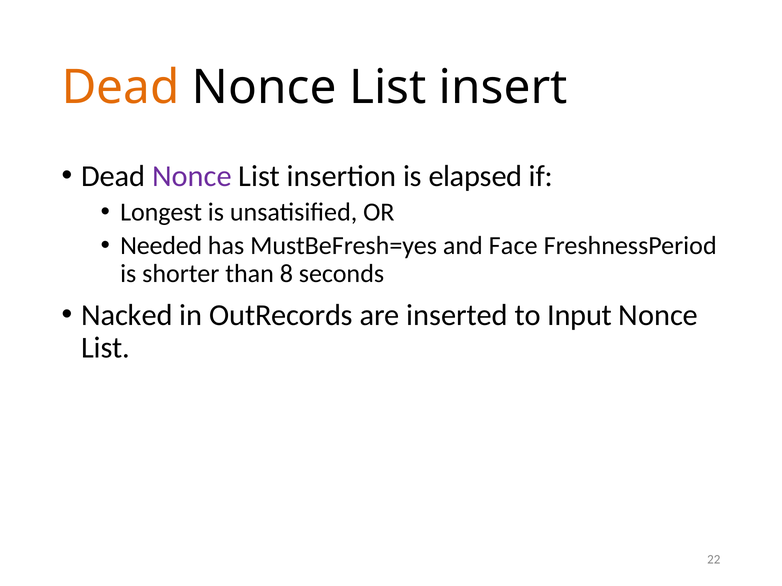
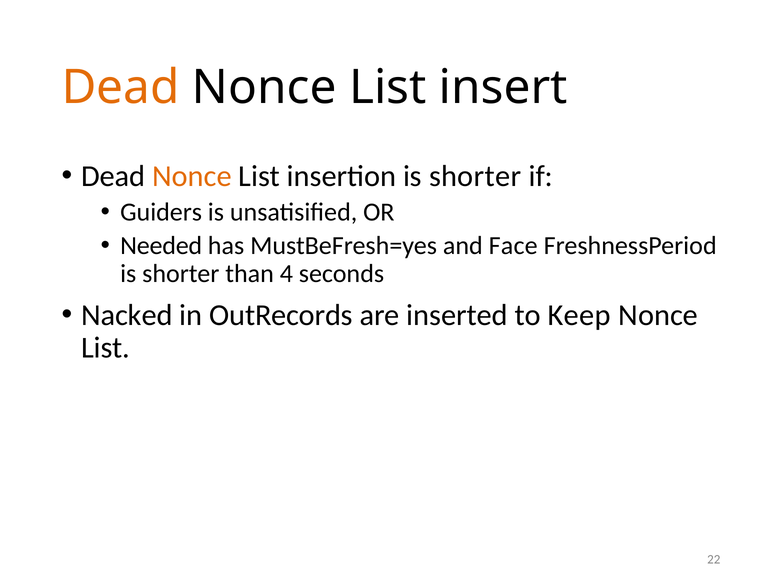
Nonce colour: purple -> orange (192, 176)
insertion is elapsed: elapsed -> shorter (475, 176)
Longest: Longest -> Guiders (161, 212)
8: 8 -> 4 (286, 274)
Input: Input -> Keep (579, 315)
